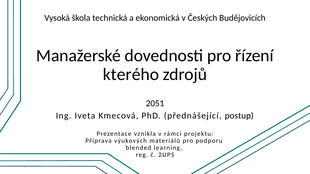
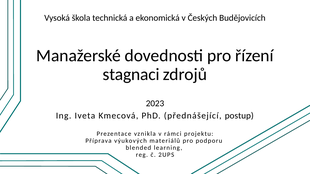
kterého: kterého -> stagnaci (131, 75)
2051: 2051 -> 2023 (155, 104)
